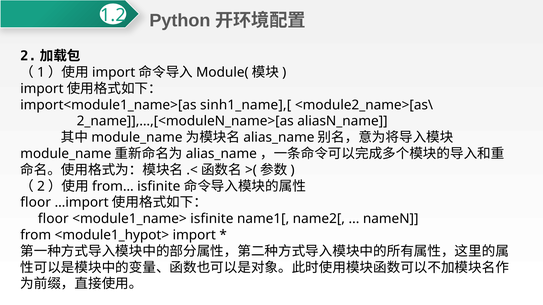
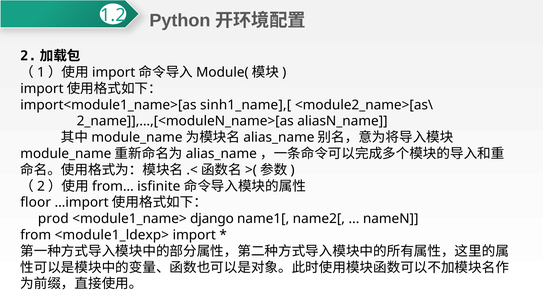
floor: floor -> prod (53, 219)
<module1_name> isfinite: isfinite -> django (212, 219)
<module1_hypot>: <module1_hypot> -> <module1_ldexp> (112, 235)
